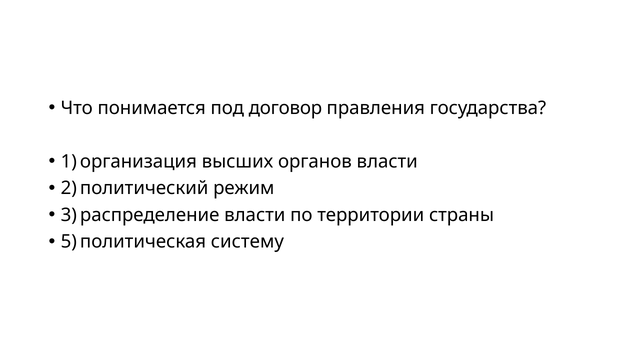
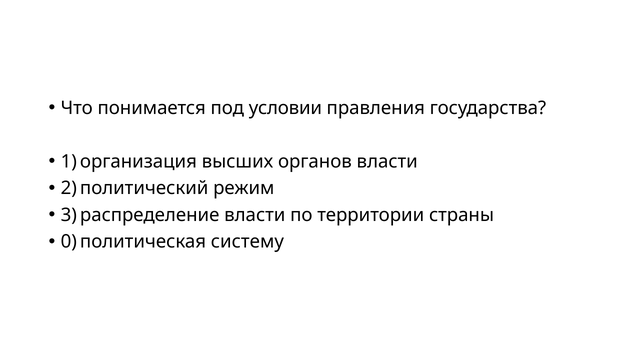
договор: договор -> условии (285, 108)
5: 5 -> 0 (69, 242)
